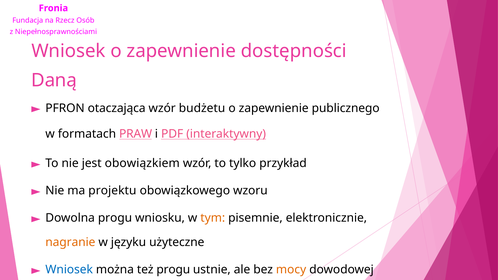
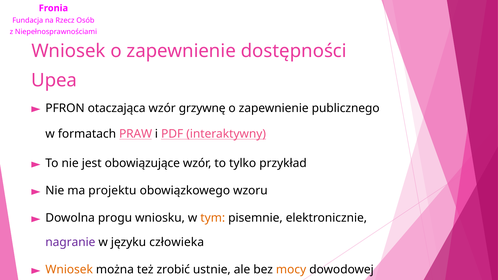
Daną: Daną -> Upea (54, 80)
budżetu: budżetu -> grzywnę (202, 108)
obowiązkiem: obowiązkiem -> obowiązujące (142, 163)
nagranie colour: orange -> purple (70, 242)
użyteczne: użyteczne -> człowieka (177, 242)
Wniosek colour: blue -> orange (69, 270)
też progu: progu -> zrobić (173, 270)
